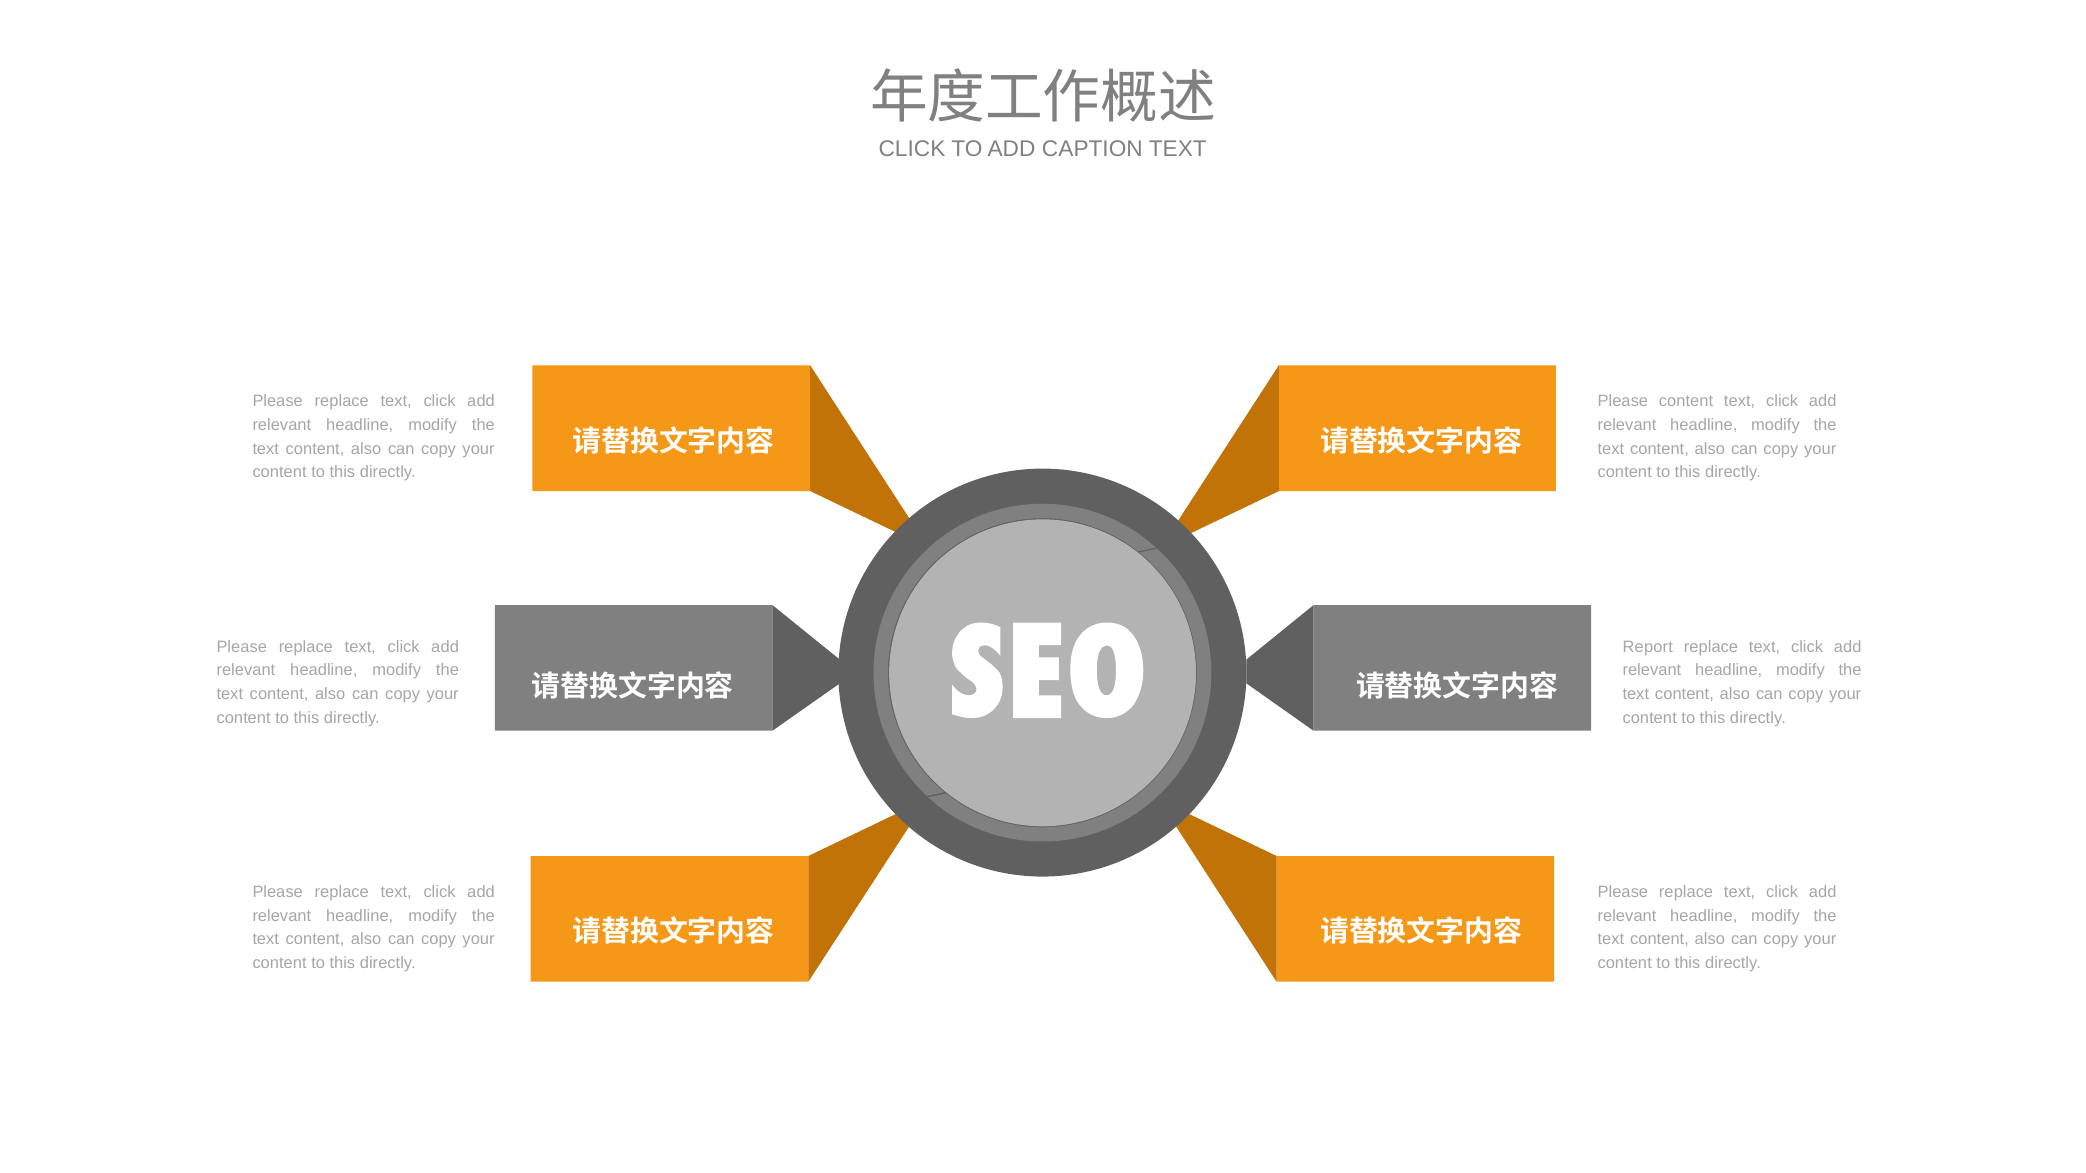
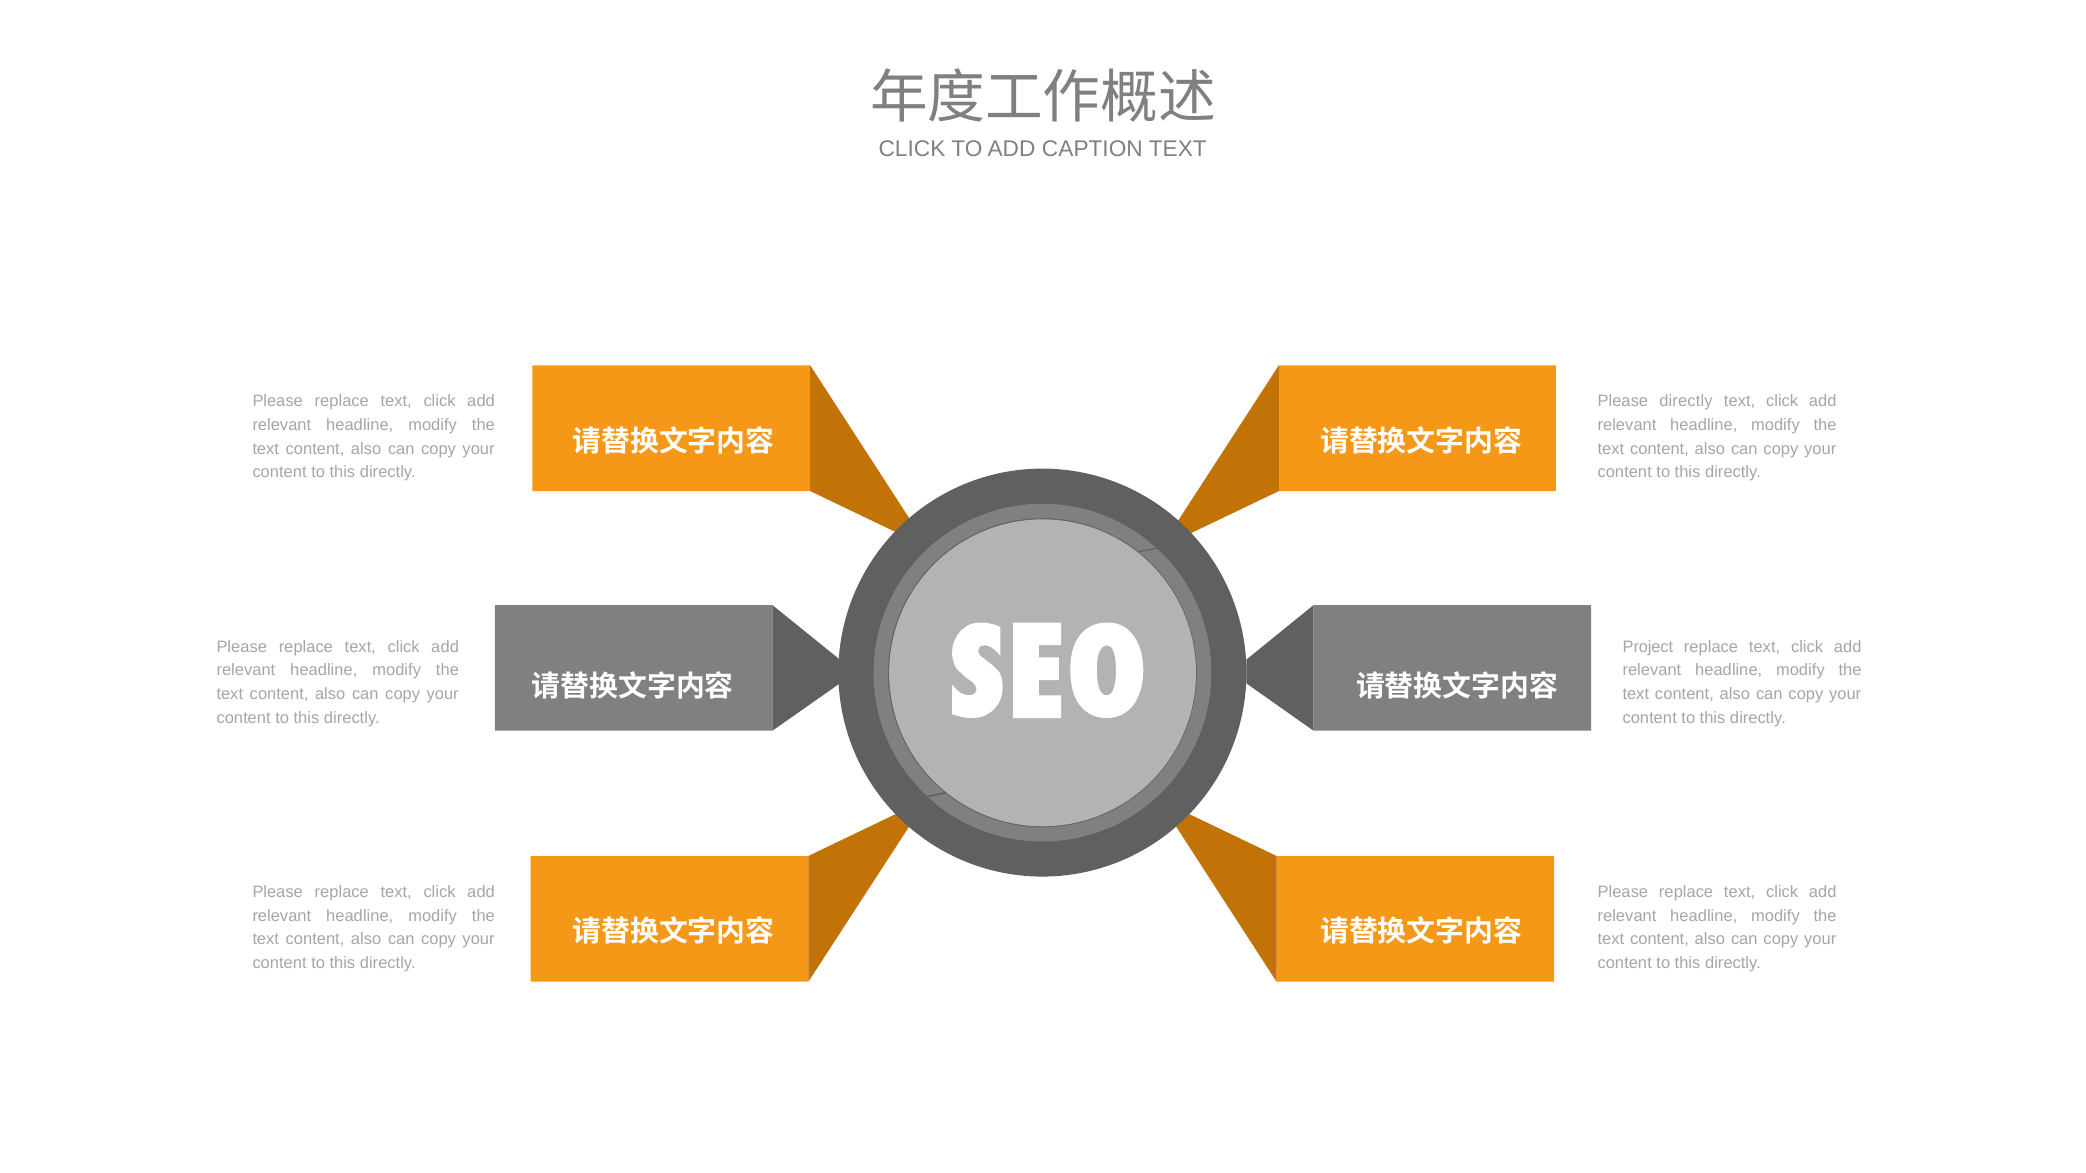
Please content: content -> directly (1686, 401)
Report: Report -> Project (1648, 647)
